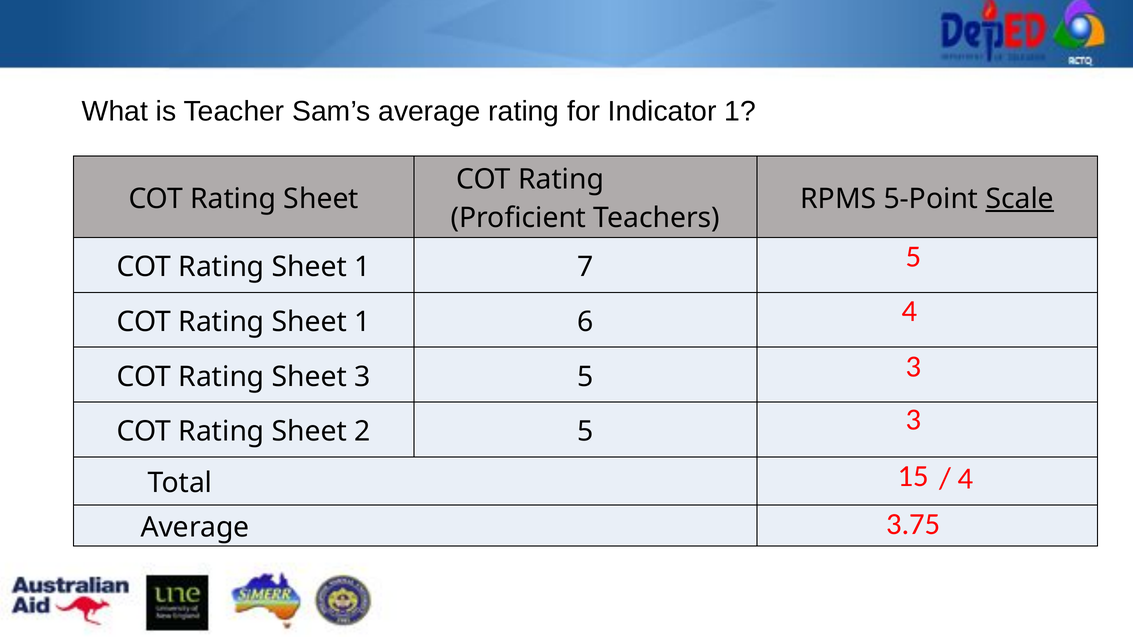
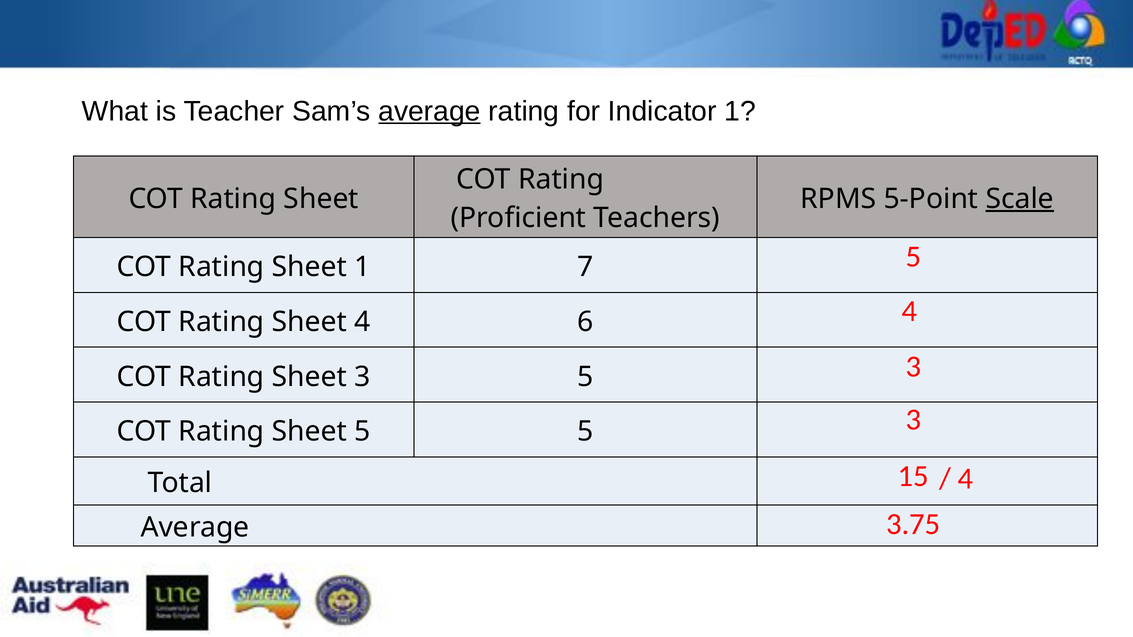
average underline: none -> present (429, 111)
1: 1 -> 4 (362, 322)
Sheet 2: 2 -> 5 (362, 432)
